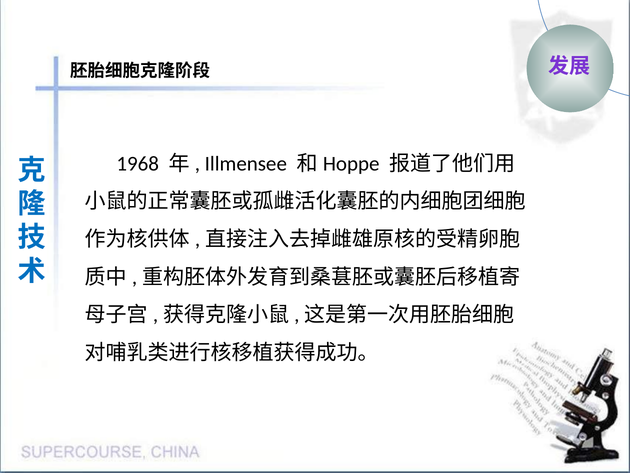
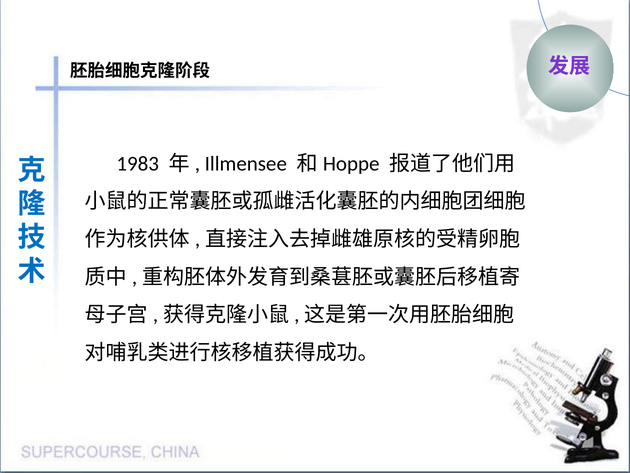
1968: 1968 -> 1983 (138, 164)
